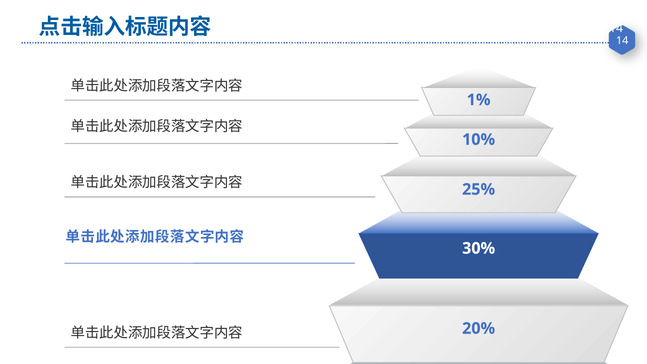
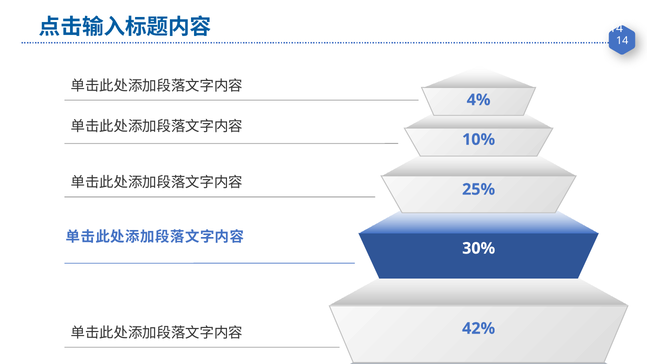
1%: 1% -> 4% (479, 100)
20%: 20% -> 42% (479, 328)
